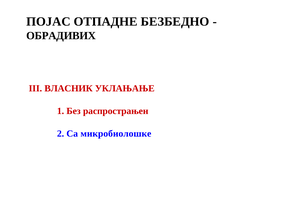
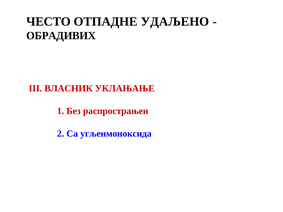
ПОЈАС: ПОЈАС -> ЧЕСТО (49, 22)
БЕЗБЕДНО: БЕЗБЕДНО -> УДАЉЕНО (175, 22)
микробиолошке: микробиолошке -> угљенмоноксида (116, 134)
